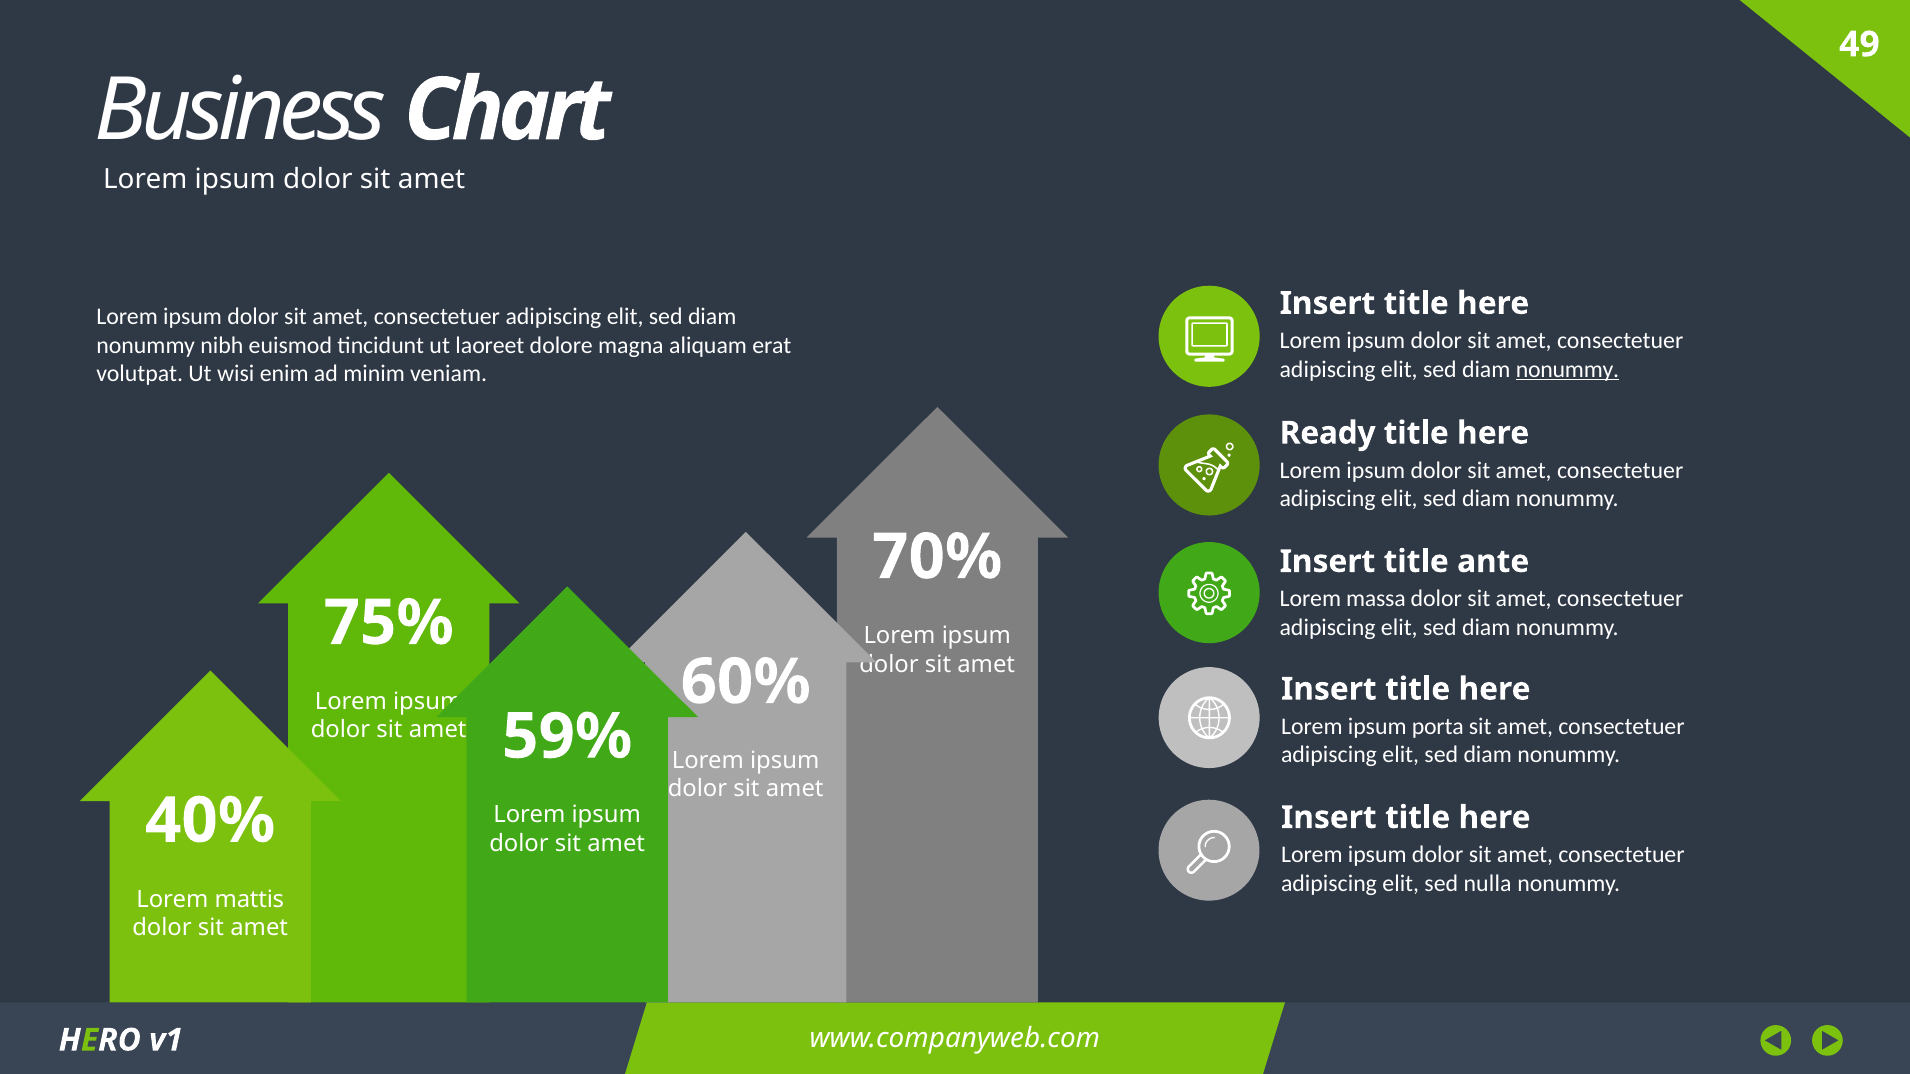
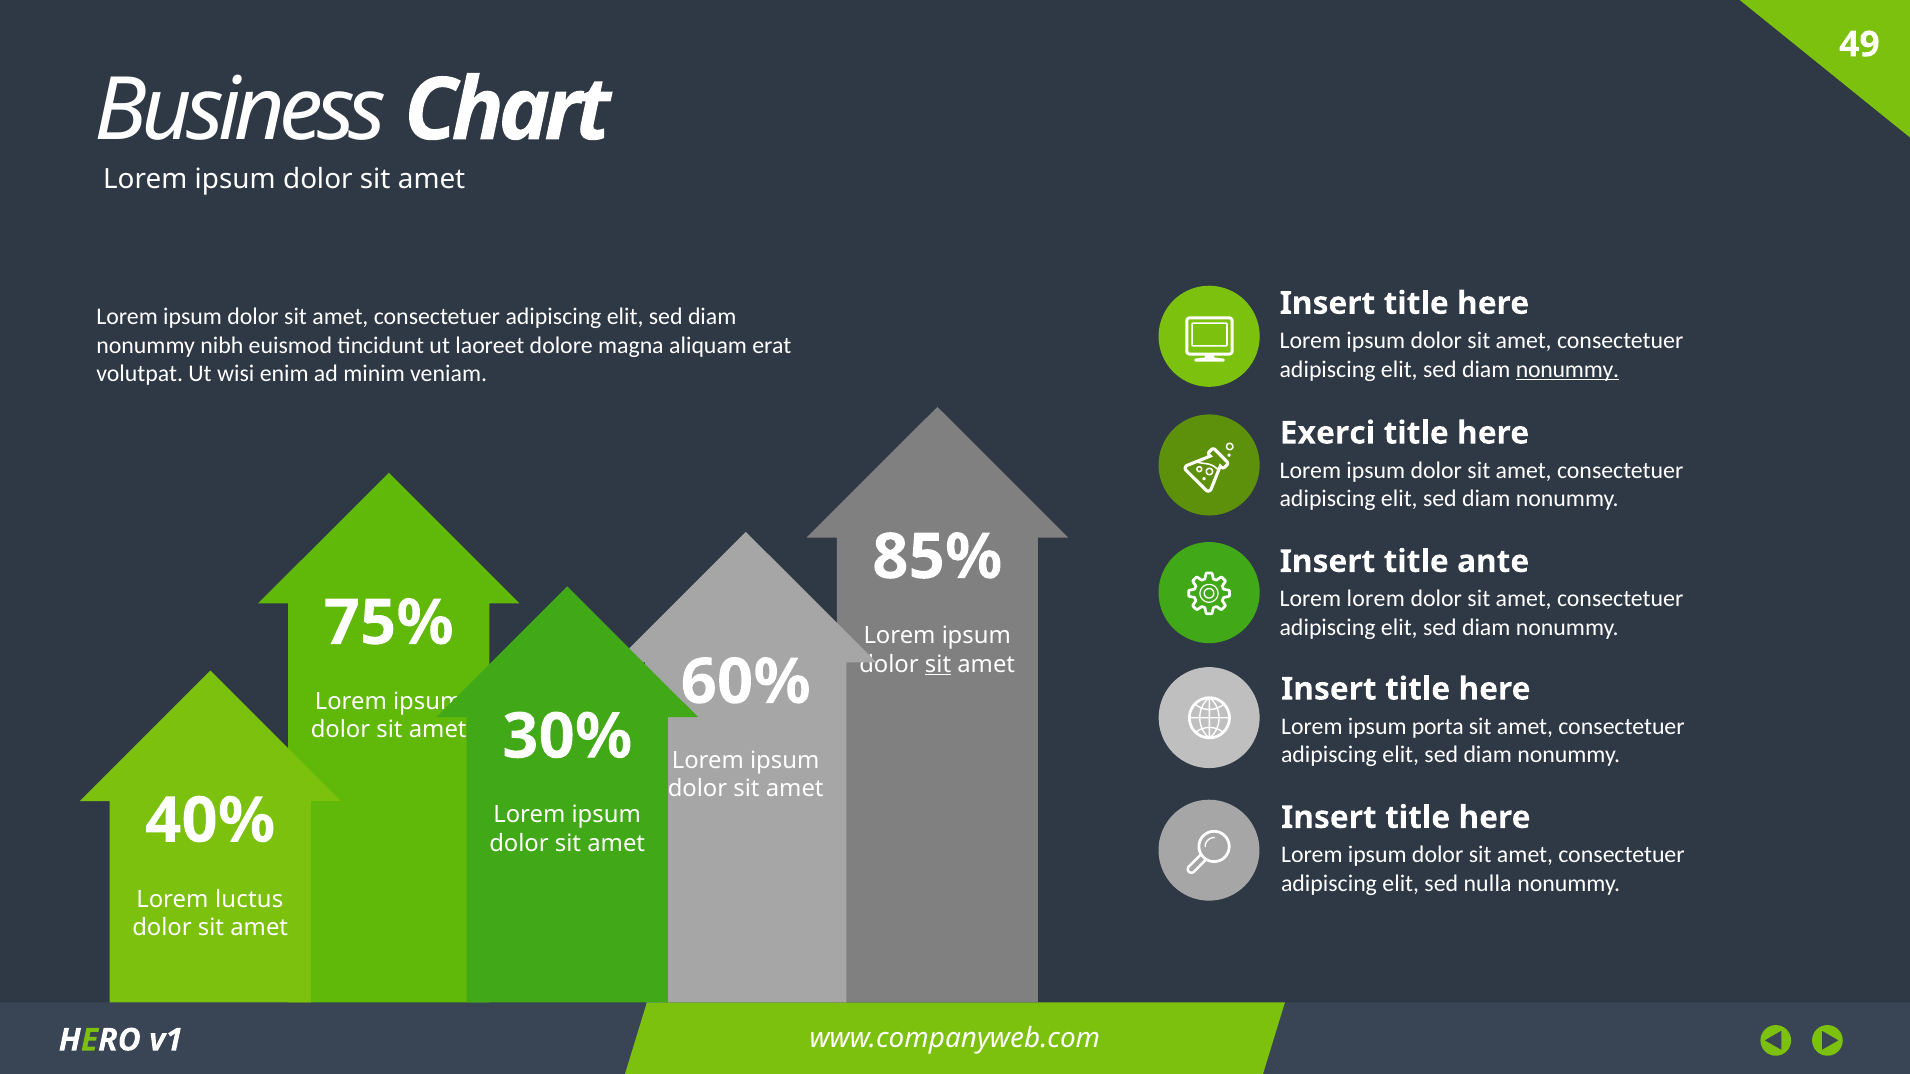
Ready: Ready -> Exerci (1327, 433)
70%: 70% -> 85% (937, 557)
Lorem massa: massa -> lorem (1376, 599)
sit underline: none -> present (938, 664)
59%: 59% -> 30% (567, 737)
mattis: mattis -> luctus (249, 899)
